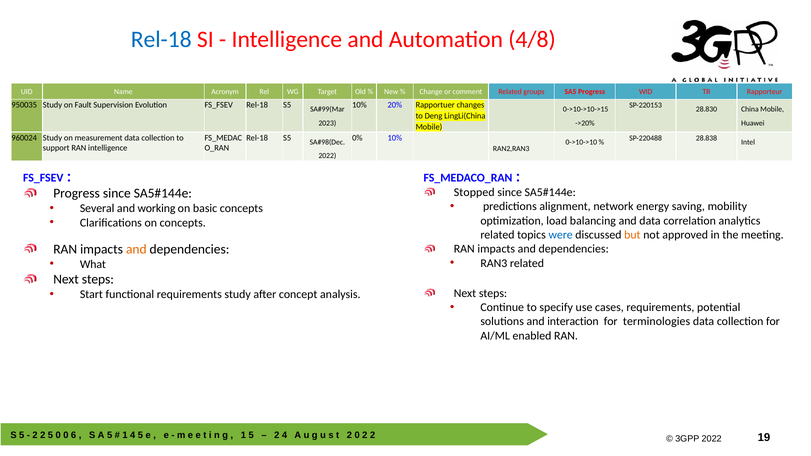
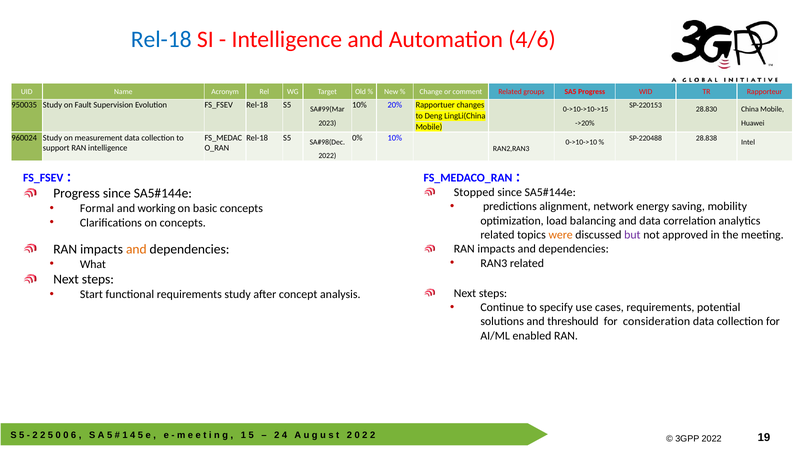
4/8: 4/8 -> 4/6 (532, 40)
Several: Several -> Formal (97, 209)
were colour: blue -> orange (561, 235)
but colour: orange -> purple (632, 235)
interaction: interaction -> threshould (573, 322)
terminologies: terminologies -> consideration (657, 322)
